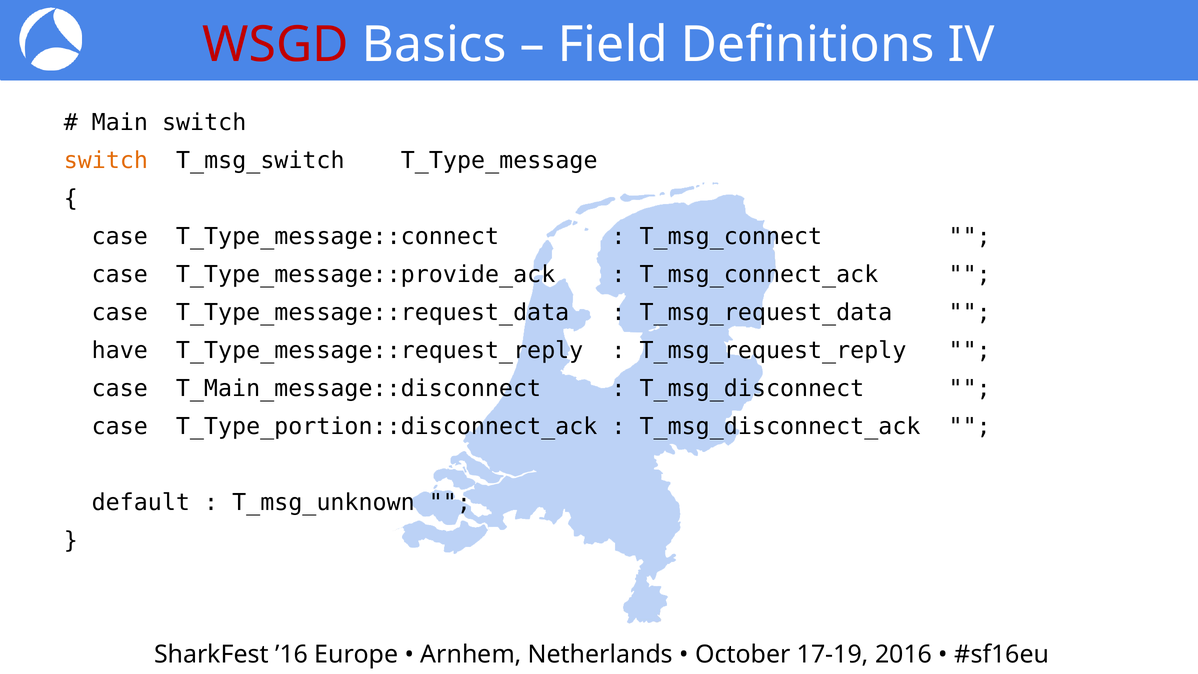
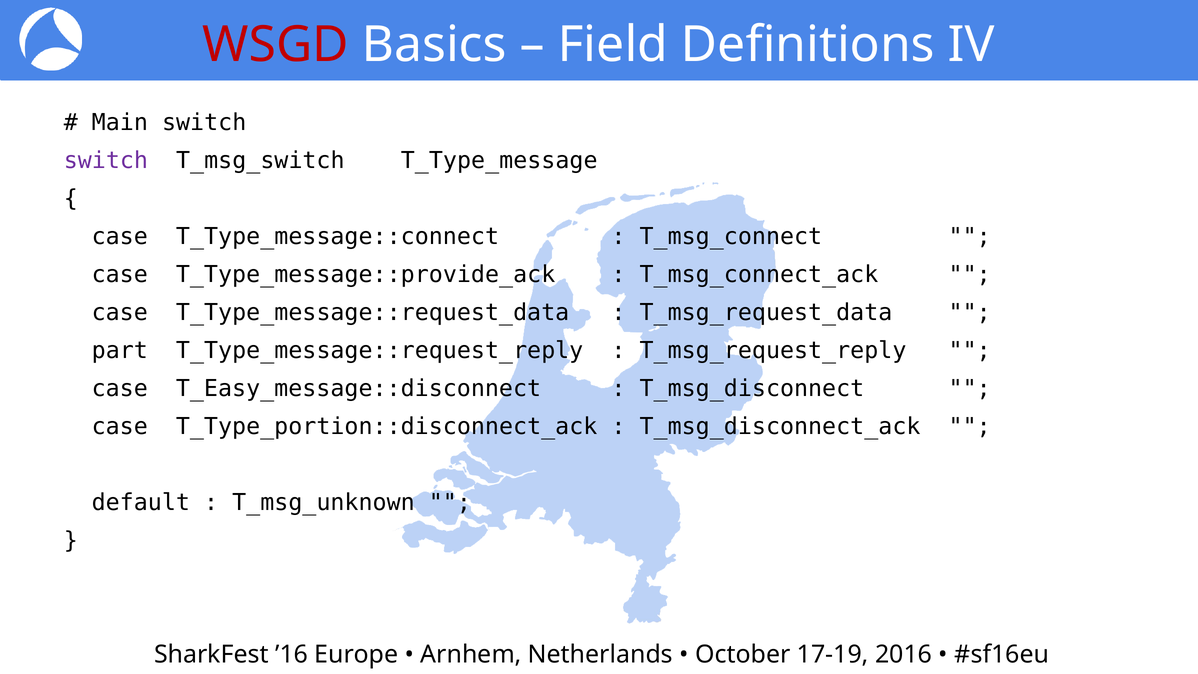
switch colour: orange -> purple (106, 161)
have: have -> part (120, 350)
T_Main_message::disconnect: T_Main_message::disconnect -> T_Easy_message::disconnect (359, 388)
